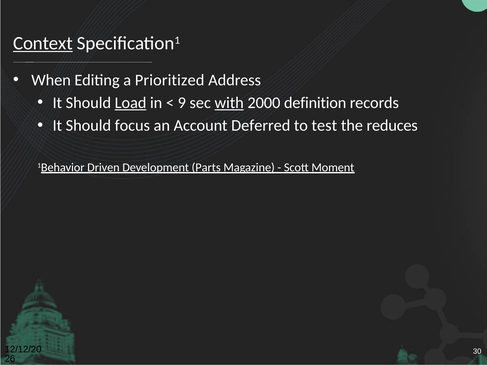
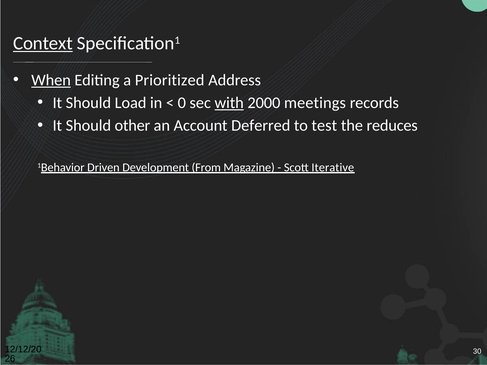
When underline: none -> present (51, 80)
Load underline: present -> none (131, 103)
9: 9 -> 0 (182, 103)
definition: definition -> meetings (315, 103)
focus: focus -> other (132, 126)
Parts: Parts -> From (206, 168)
Moment: Moment -> Iterative (333, 168)
